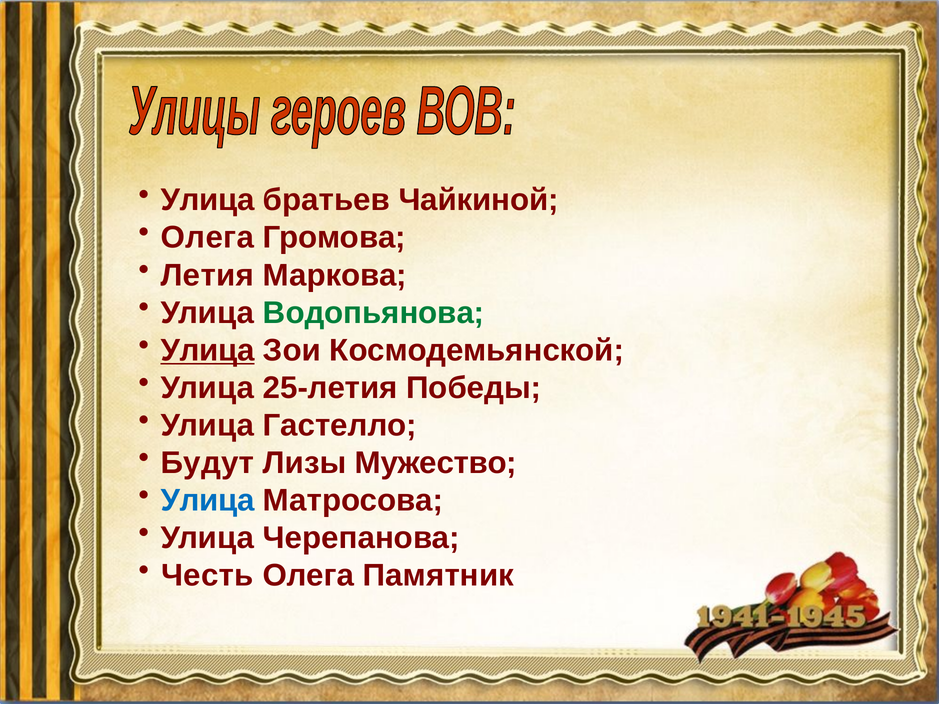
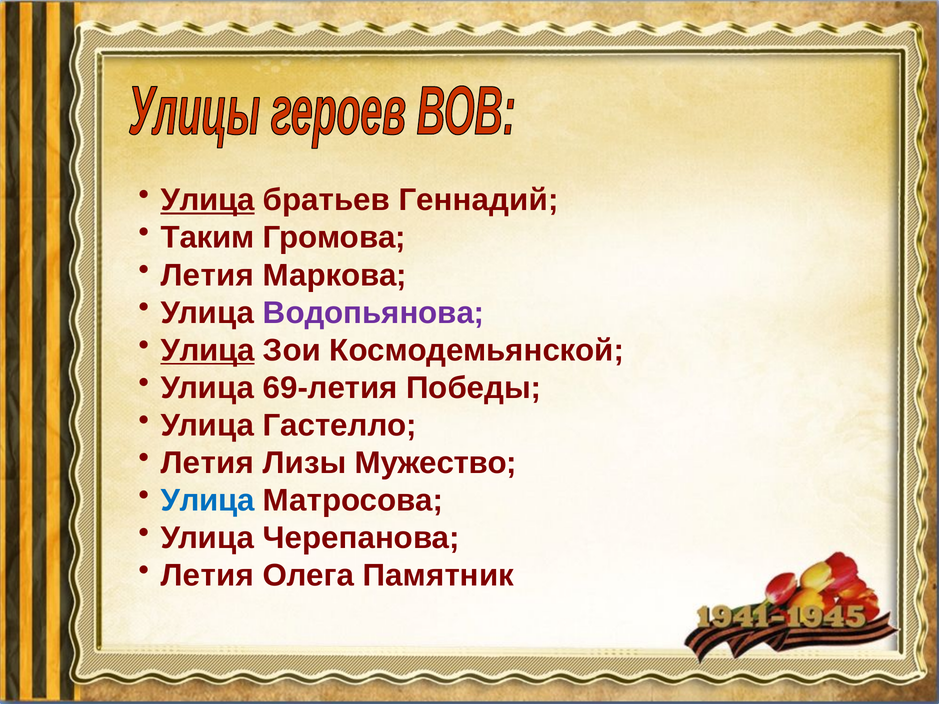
Улица underline: none -> present (208, 200)
Чайкиной: Чайкиной -> Геннадий (479, 200)
Олега: Олега -> Таким (208, 238)
Водопьянова colour: green -> purple (374, 313)
25-летия: 25-летия -> 69-летия (330, 388)
Будут: Будут -> Летия (207, 463)
Честь: Честь -> Летия (207, 576)
